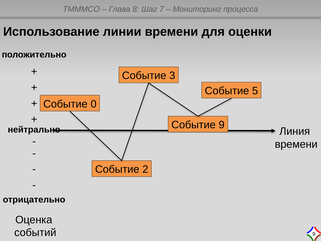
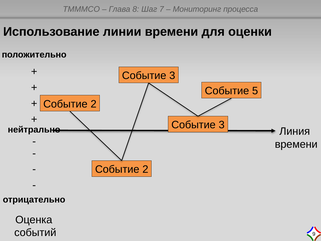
0: 0 -> 2 (94, 104)
9: 9 -> 3 (222, 125)
